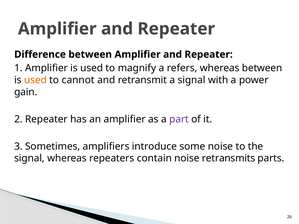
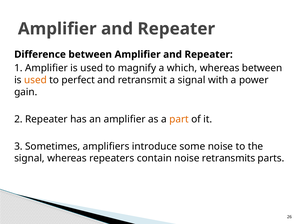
refers: refers -> which (182, 68)
cannot: cannot -> perfect (78, 80)
part colour: purple -> orange (179, 119)
